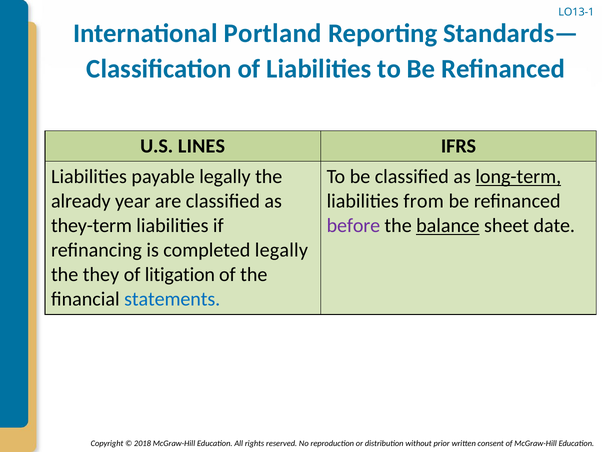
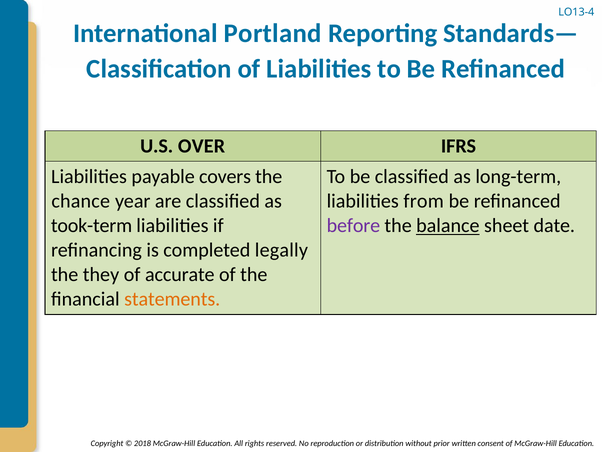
LO13-1: LO13-1 -> LO13-4 (576, 12)
LINES: LINES -> OVER (202, 146)
payable legally: legally -> covers (225, 177)
long-term underline: present -> none (518, 177)
already: already -> chance (81, 201)
they-term: they-term -> took-term (92, 226)
litigation: litigation -> accurate (180, 275)
statements colour: blue -> orange (172, 299)
